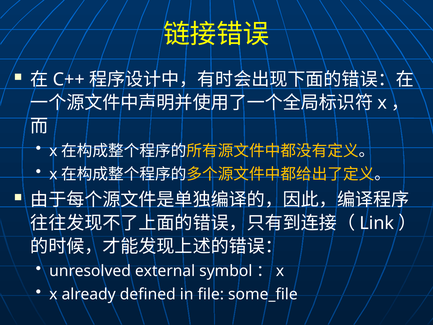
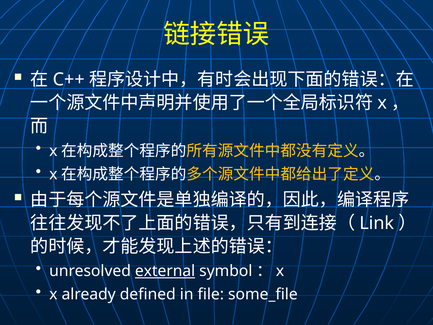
external underline: none -> present (165, 271)
